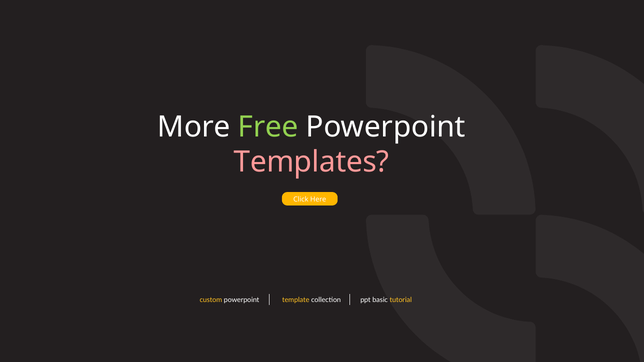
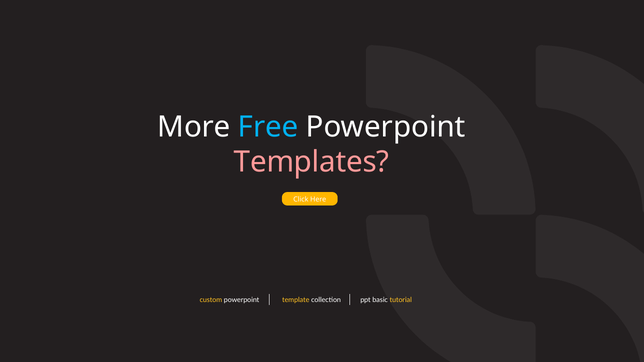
Free colour: light green -> light blue (268, 127)
